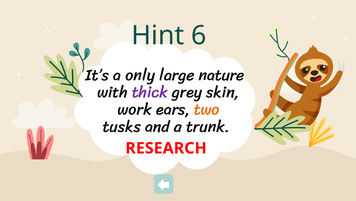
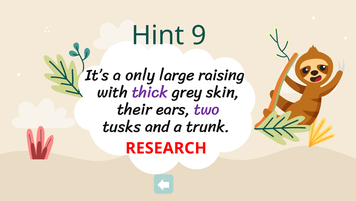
6: 6 -> 9 (199, 35)
nature: nature -> raising (221, 75)
work: work -> their (134, 109)
two colour: orange -> purple (207, 109)
